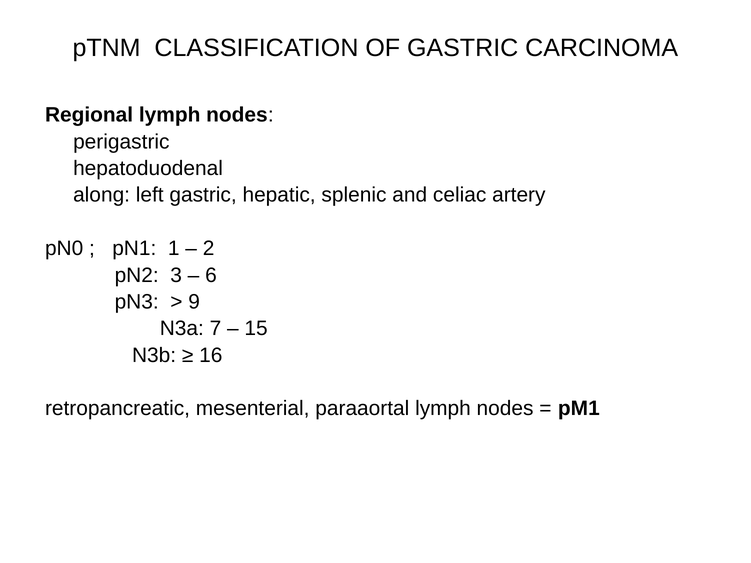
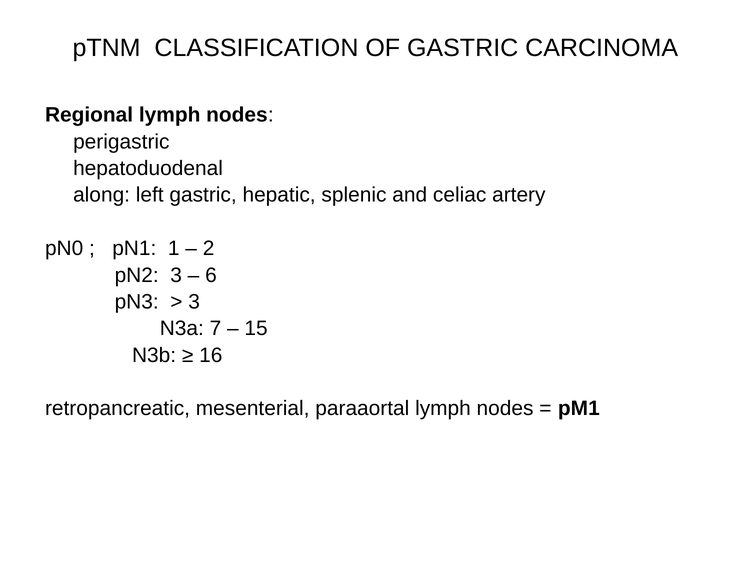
9: 9 -> 3 (194, 302)
